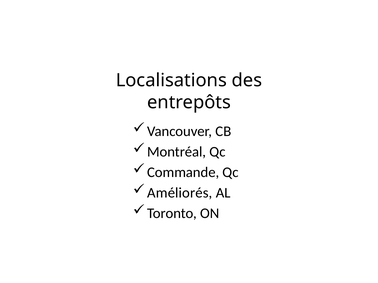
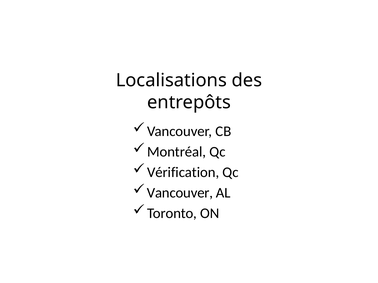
Commande: Commande -> Vérification (183, 173)
Améliorés: Améliorés -> Vancouver (180, 193)
